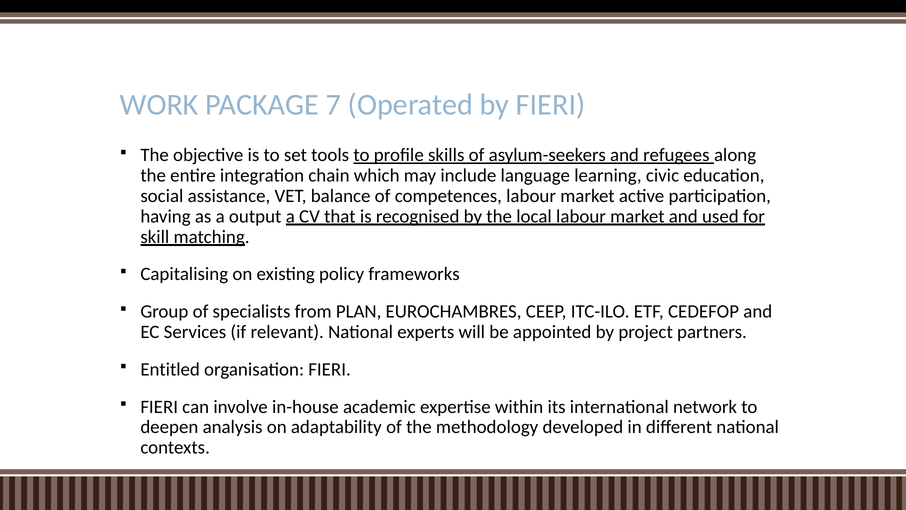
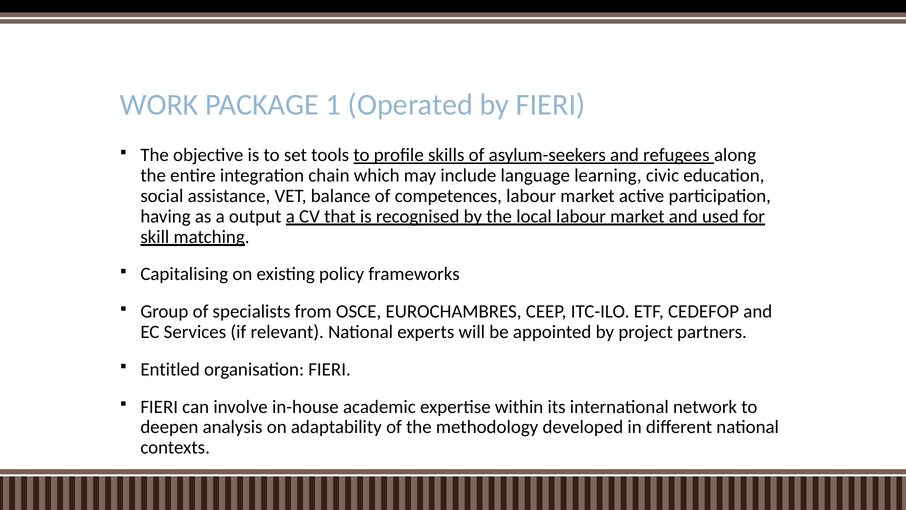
7: 7 -> 1 (334, 105)
PLAN: PLAN -> OSCE (359, 311)
